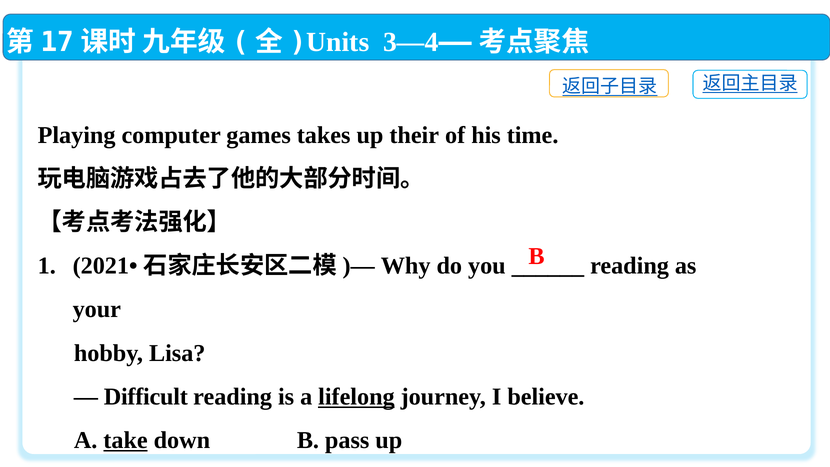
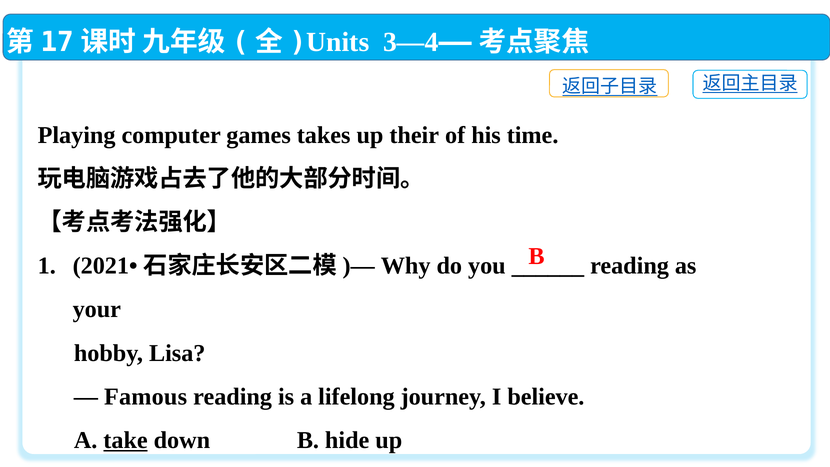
Difficult: Difficult -> Famous (146, 397)
lifelong underline: present -> none (356, 397)
pass: pass -> hide (347, 440)
